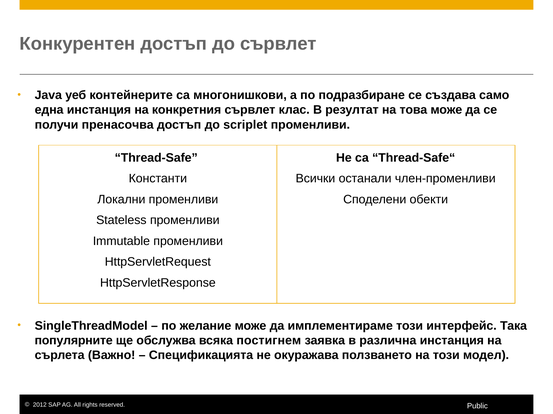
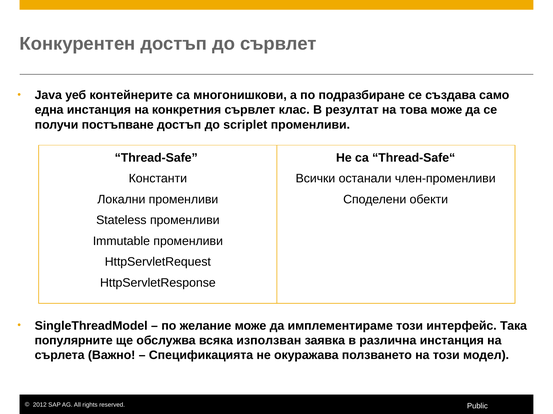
пренасочва: пренасочва -> постъпване (118, 125)
постигнем: постигнем -> използван (269, 341)
